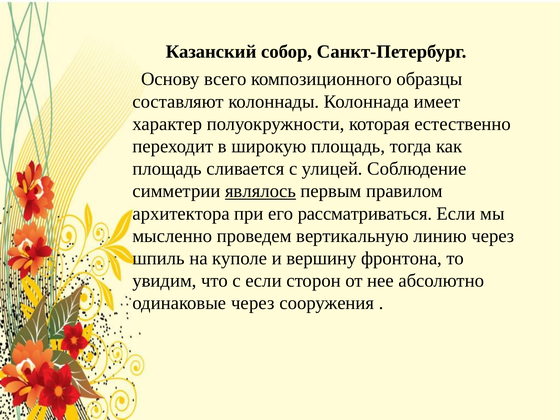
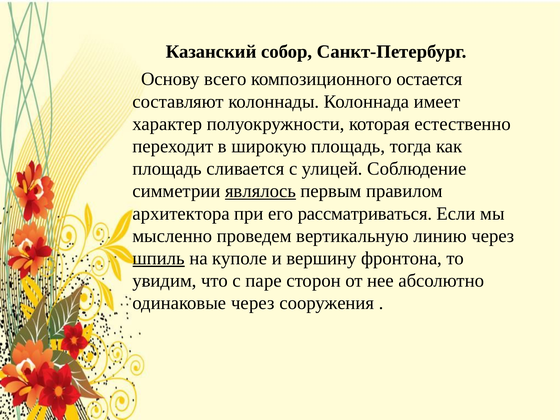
образцы: образцы -> остается (429, 79)
шпиль underline: none -> present (159, 258)
с если: если -> паре (264, 281)
